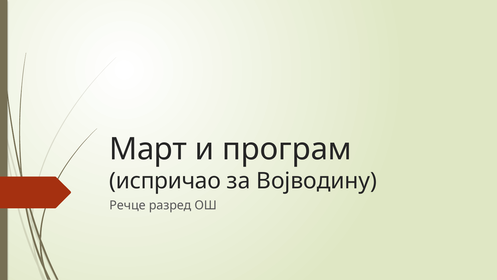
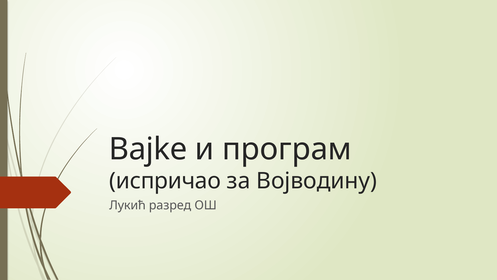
Март: Март -> Bajke (148, 149)
Речце: Речце -> Лукић (128, 205)
